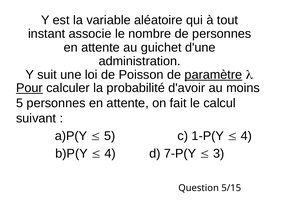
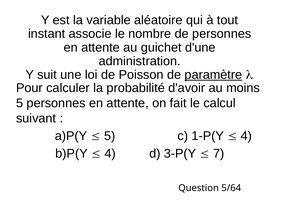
Pour underline: present -> none (29, 88)
7-P(Y: 7-P(Y -> 3-P(Y (180, 154)
3: 3 -> 7 (219, 154)
5/15: 5/15 -> 5/64 (231, 188)
